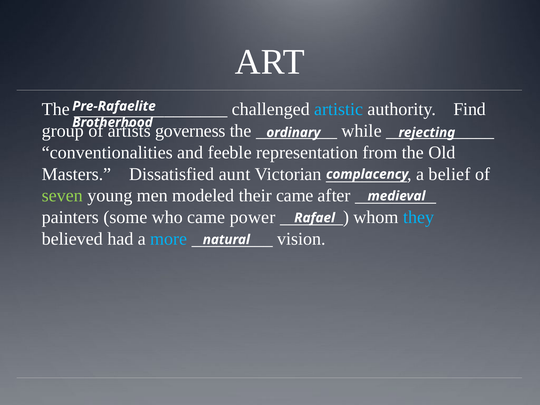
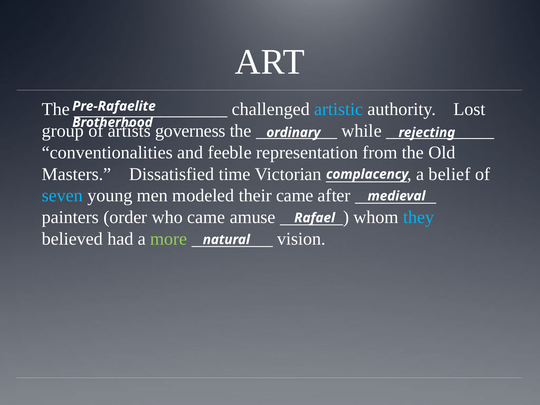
Find: Find -> Lost (470, 109)
aunt: aunt -> time (235, 174)
seven colour: light green -> light blue (62, 196)
some: some -> order (125, 217)
power: power -> amuse (253, 217)
more colour: light blue -> light green (169, 239)
